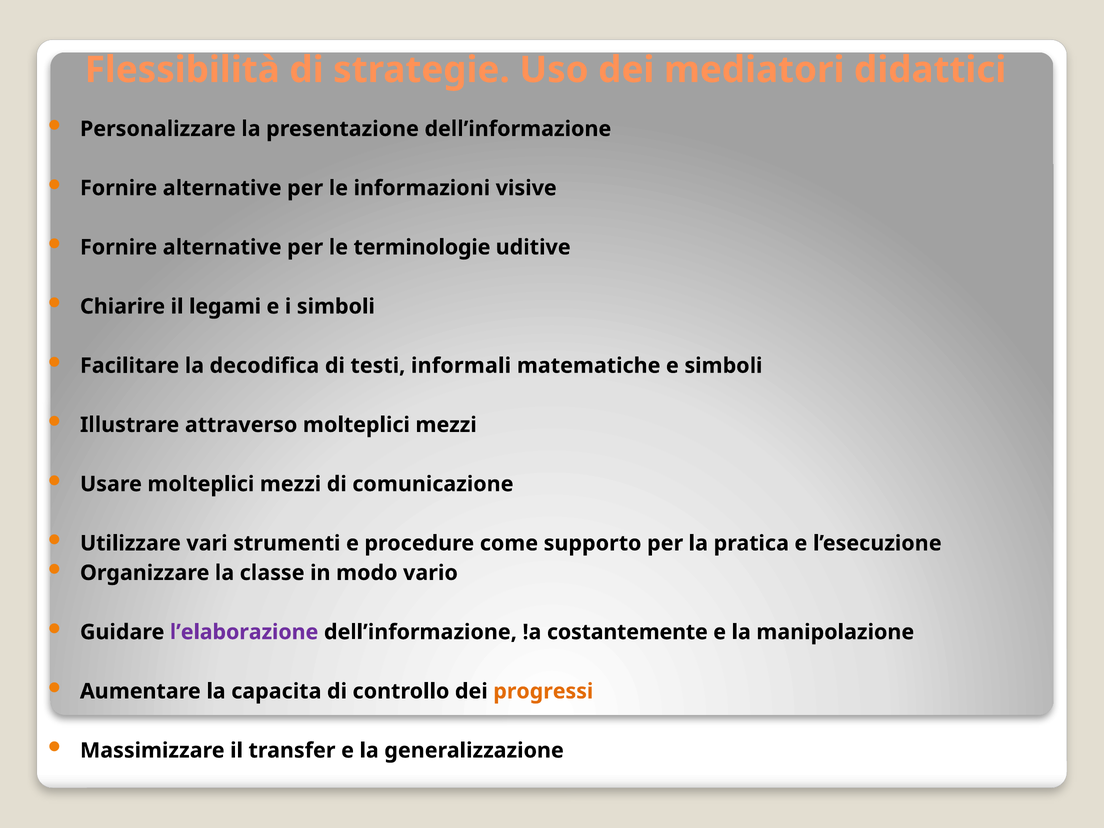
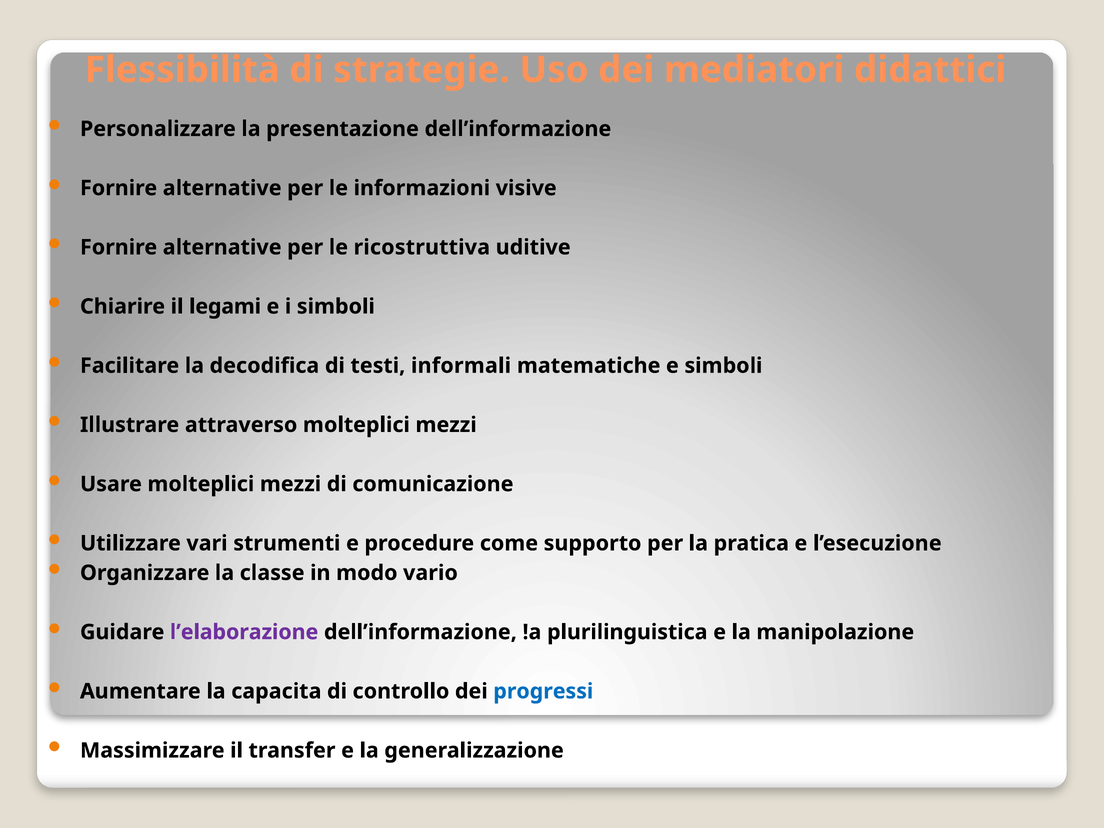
terminologie: terminologie -> ricostruttiva (422, 247)
costantemente: costantemente -> plurilinguistica (627, 632)
progressi colour: orange -> blue (543, 691)
